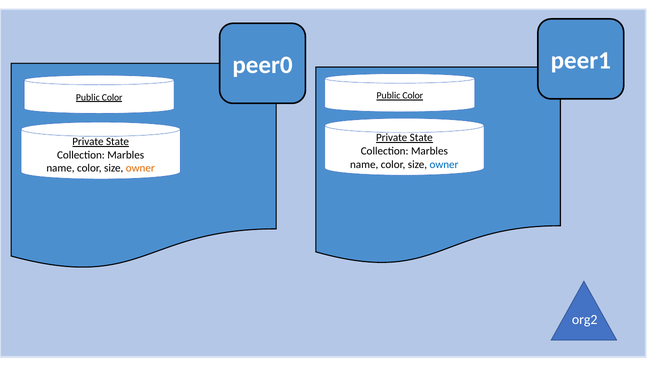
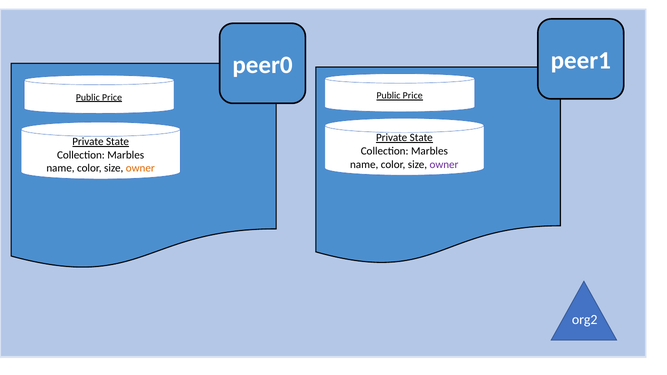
Color: Color -> Price (413, 96)
Color: Color -> Price (112, 97)
owner colour: blue -> purple (444, 164)
